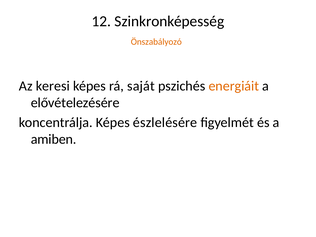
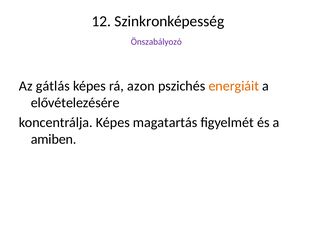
Önszabályozó colour: orange -> purple (156, 42)
keresi: keresi -> gátlás (53, 86)
saját: saját -> azon (141, 86)
észlelésére: észlelésére -> magatartás (165, 122)
